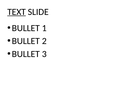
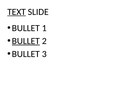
BULLET underline: none -> present (26, 41)
